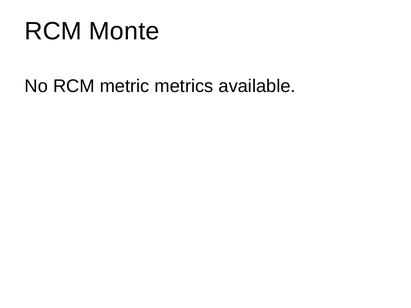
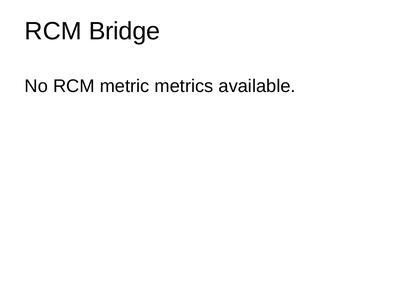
Monte: Monte -> Bridge (124, 31)
